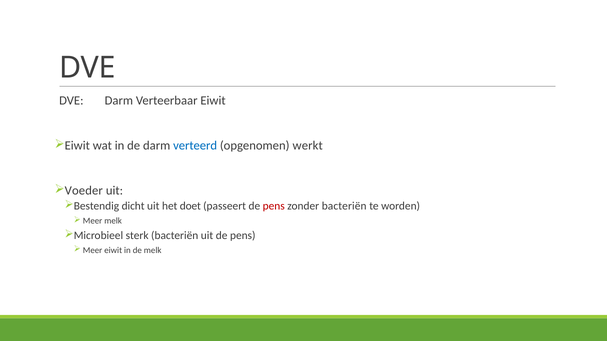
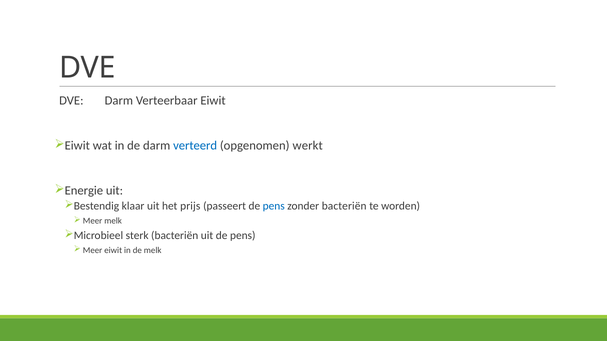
Voeder: Voeder -> Energie (84, 191)
dicht: dicht -> klaar (133, 206)
doet: doet -> prijs (190, 206)
pens colour: red -> blue (274, 206)
